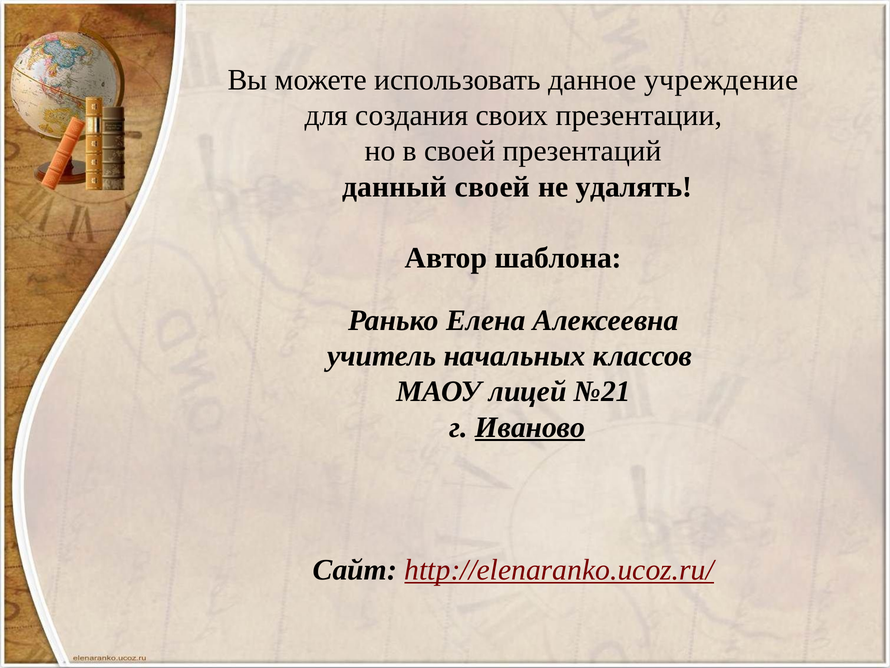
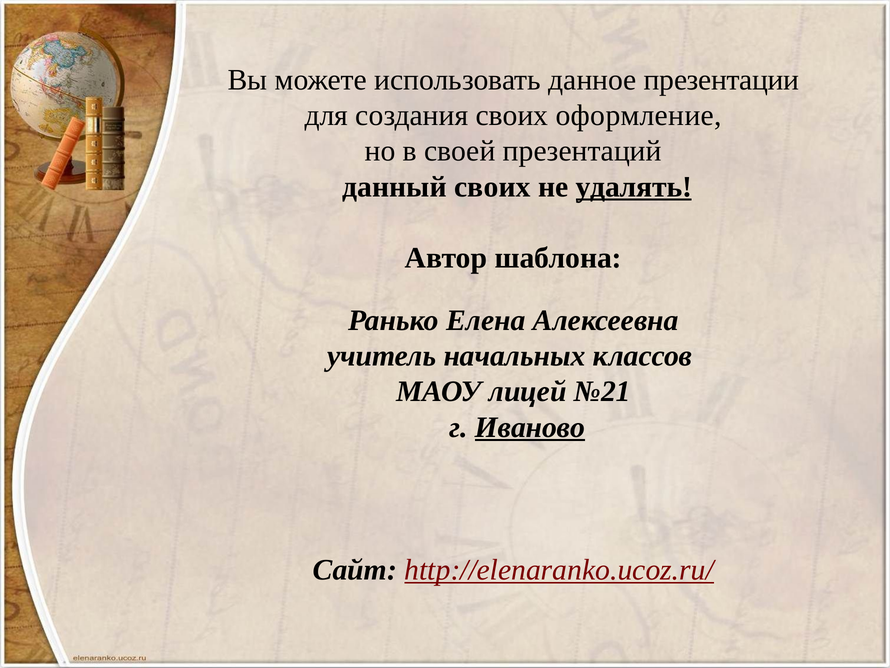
учреждение: учреждение -> презентации (722, 80)
презентации: презентации -> оформление (639, 115)
данный своей: своей -> своих (492, 187)
удалять underline: none -> present (634, 187)
